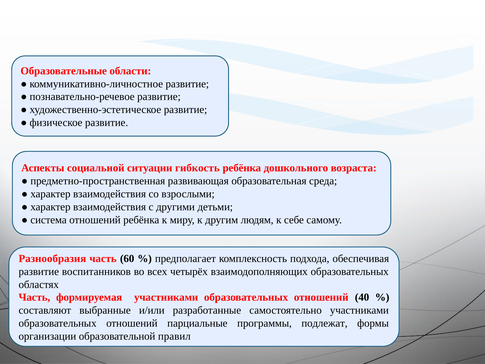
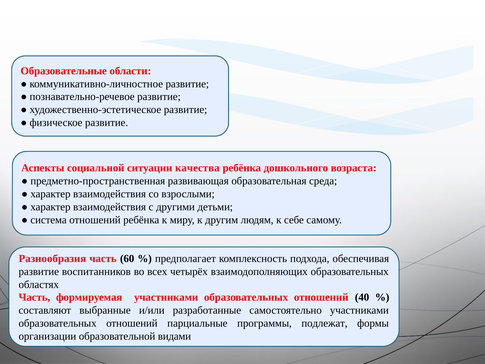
гибкость: гибкость -> качества (197, 168)
правил: правил -> видами (174, 336)
